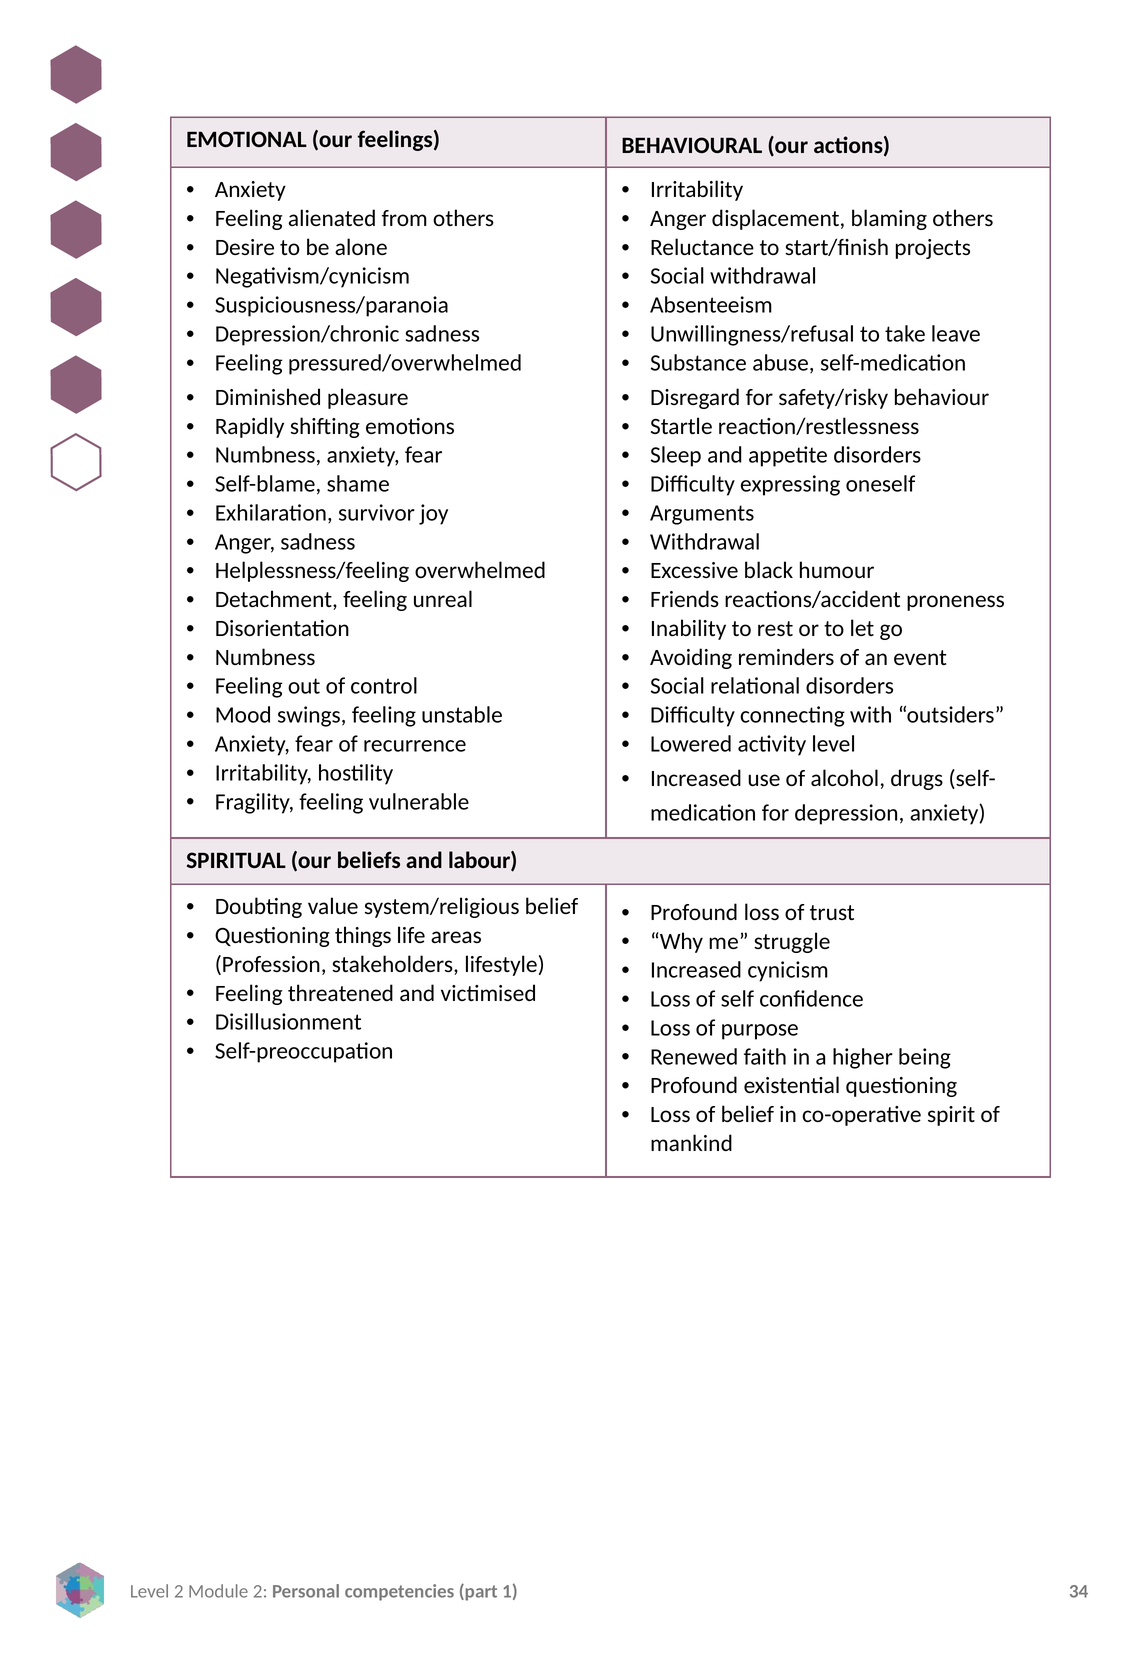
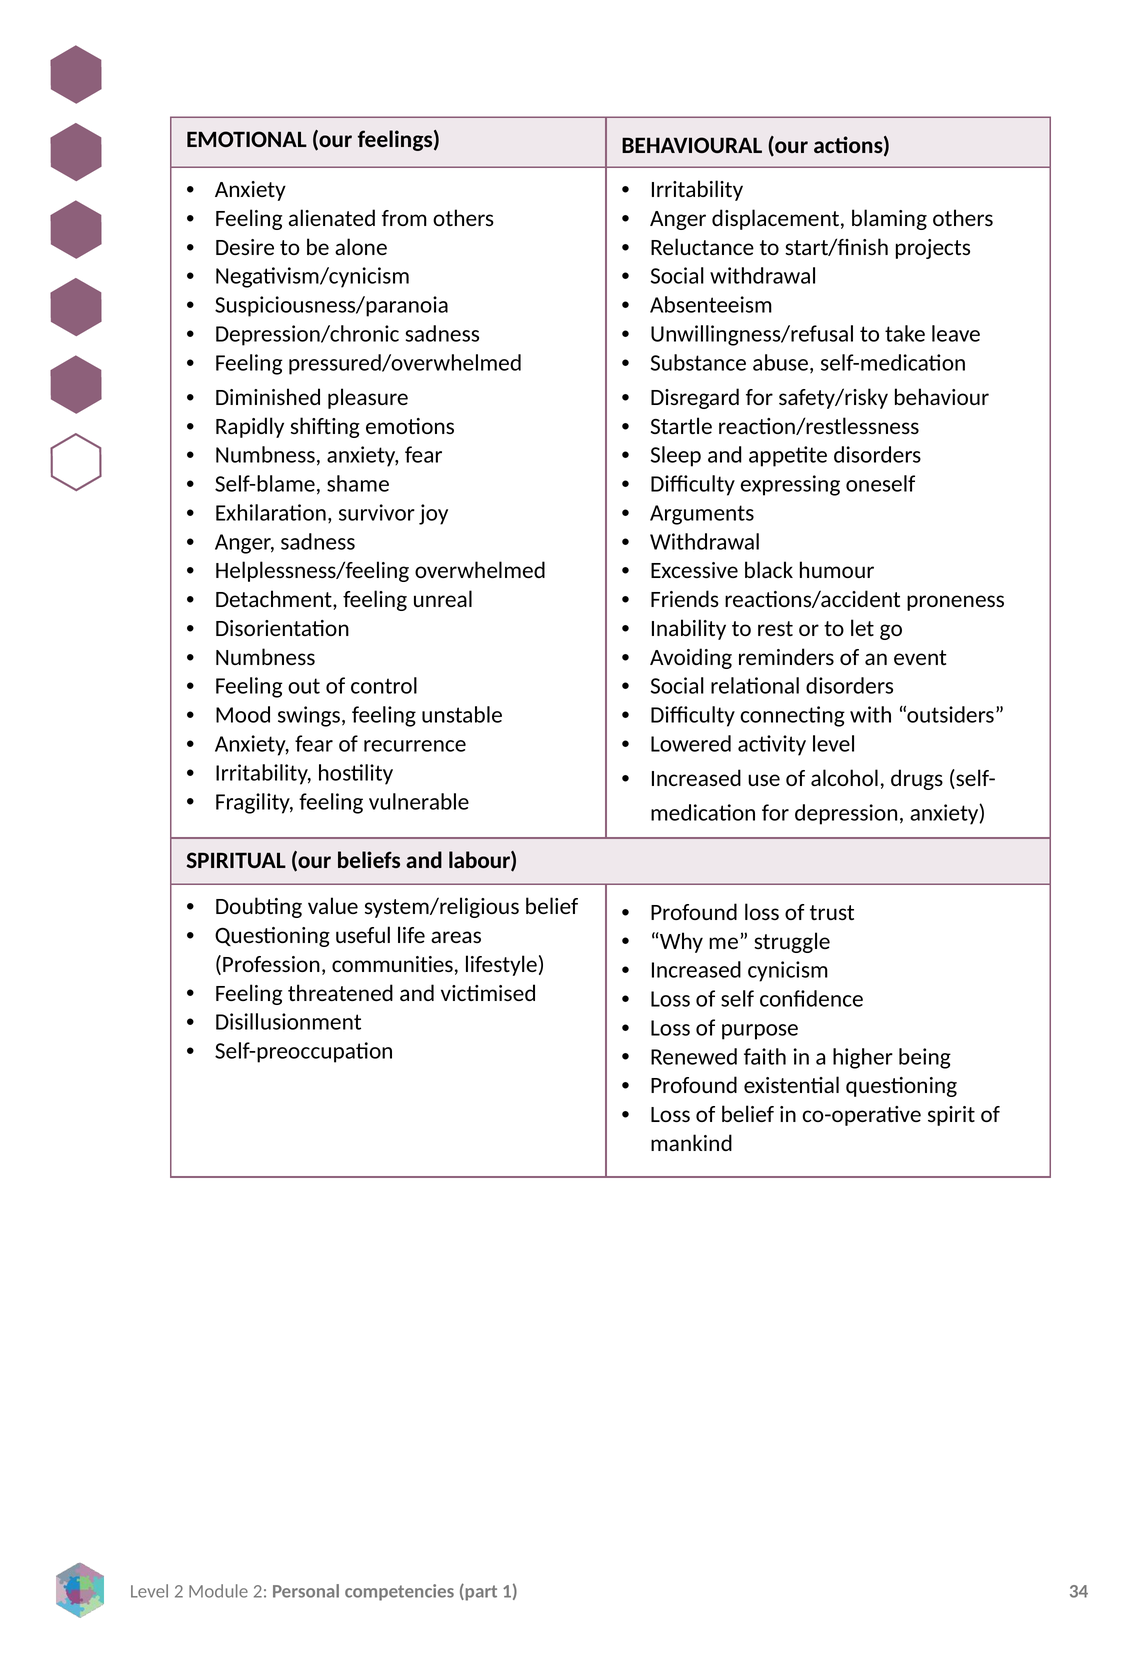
things: things -> useful (363, 935)
stakeholders: stakeholders -> communities (395, 964)
